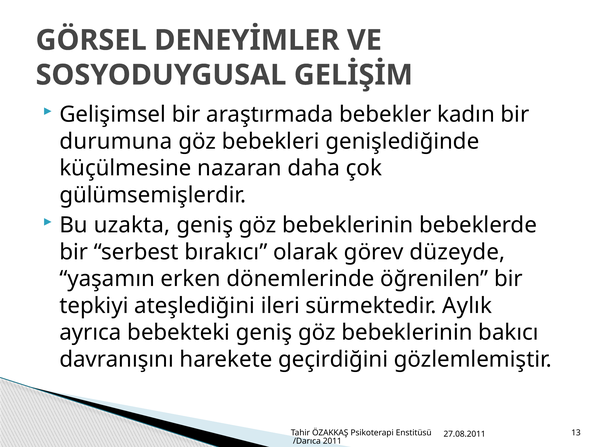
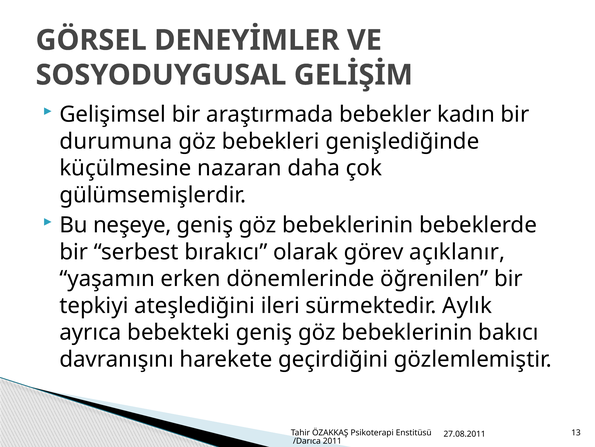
uzakta: uzakta -> neşeye (132, 225)
düzeyde: düzeyde -> açıklanır (457, 252)
